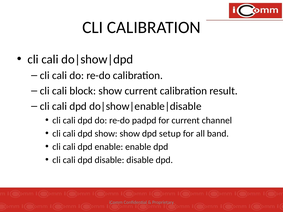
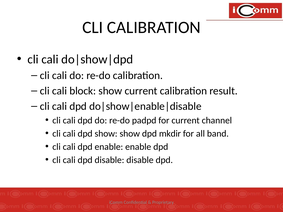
setup: setup -> mkdir (170, 134)
